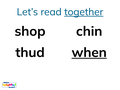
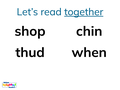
when underline: present -> none (89, 53)
